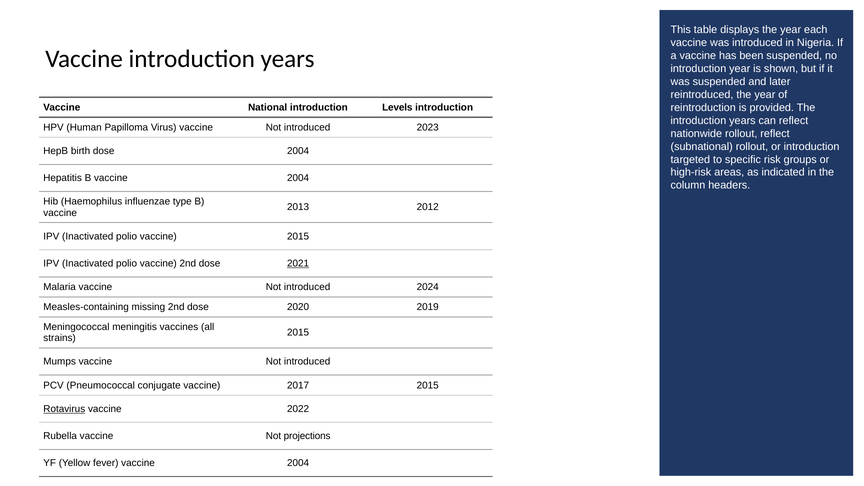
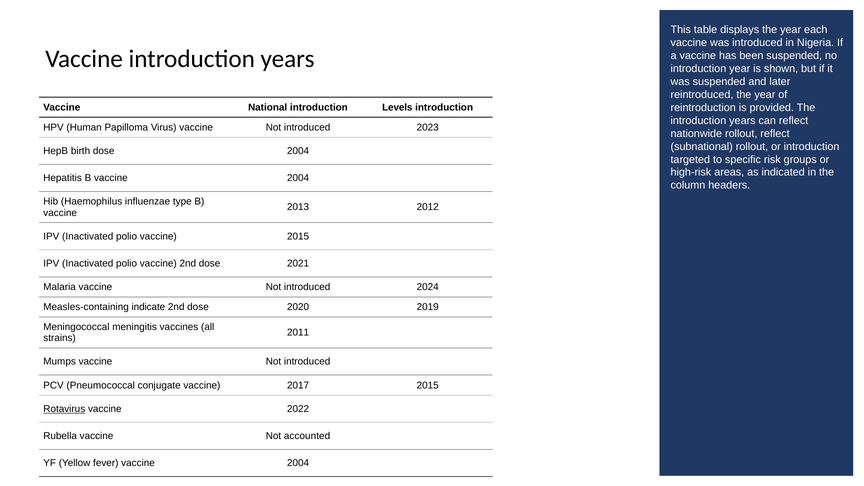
2021 underline: present -> none (298, 263)
missing: missing -> indicate (148, 307)
2015: 2015 -> 2011 (298, 333)
projections: projections -> accounted (307, 436)
